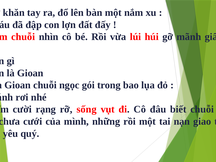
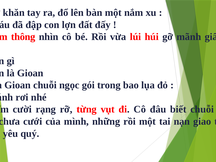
chuỗi: chuỗi -> thông (23, 37)
sống: sống -> từng (87, 109)
